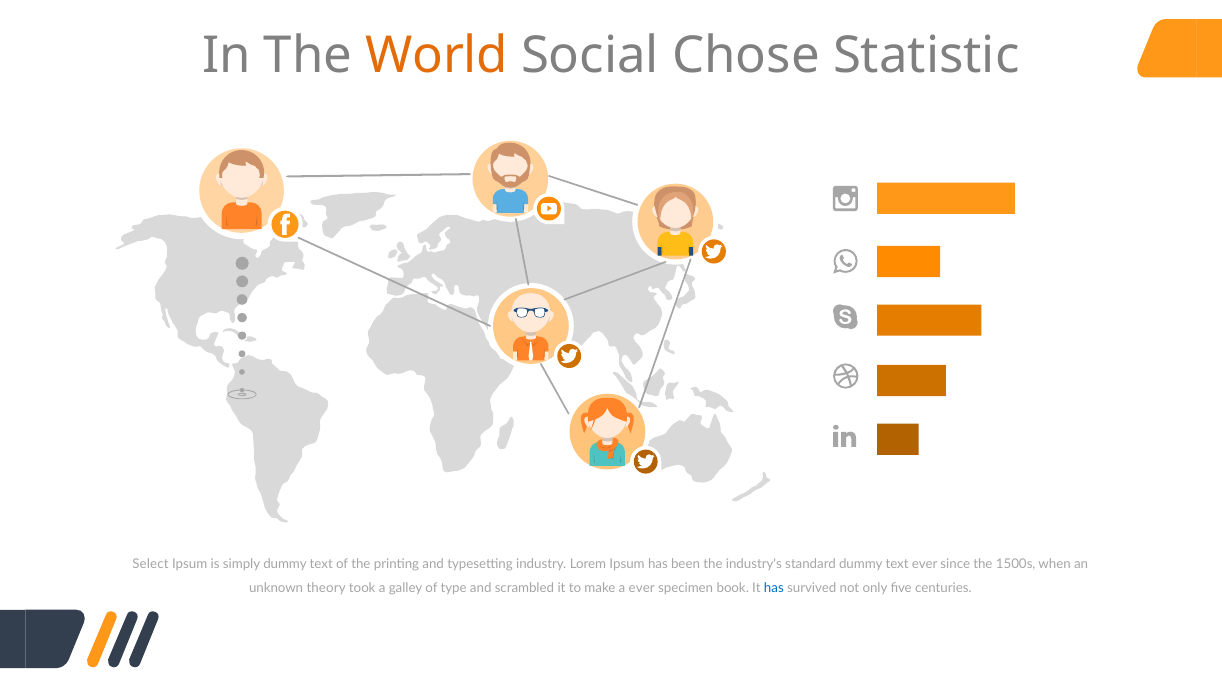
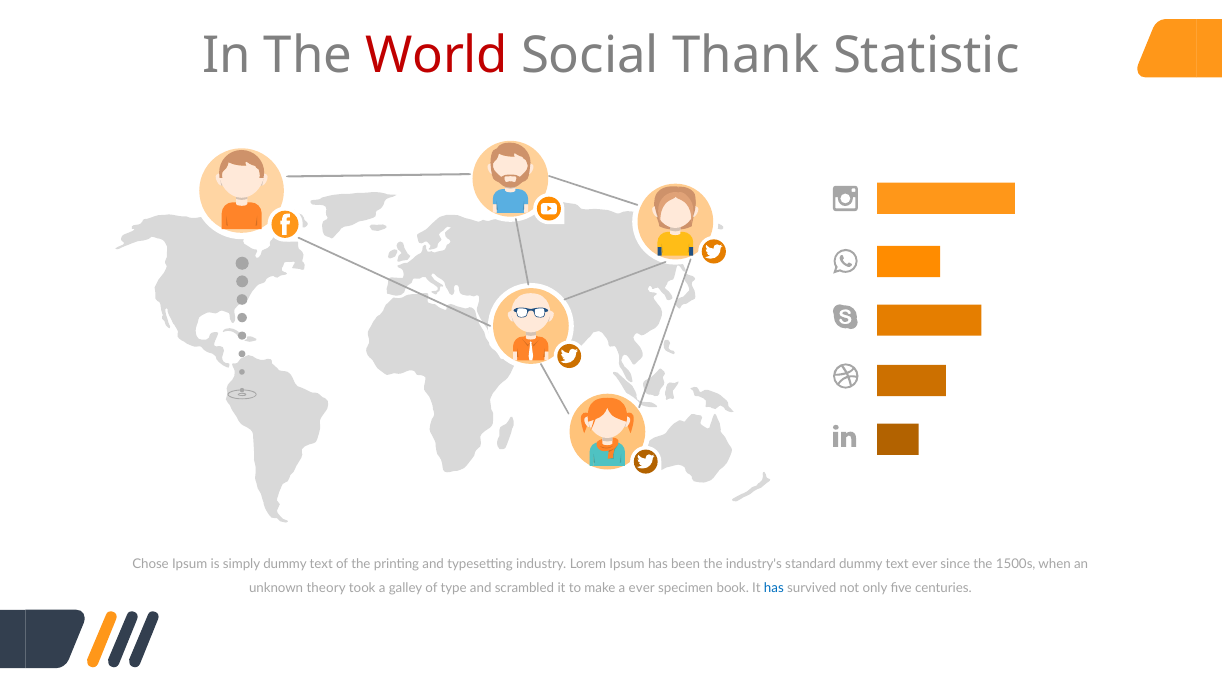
World colour: orange -> red (437, 56)
Chose: Chose -> Thank (746, 56)
Select: Select -> Chose (151, 564)
